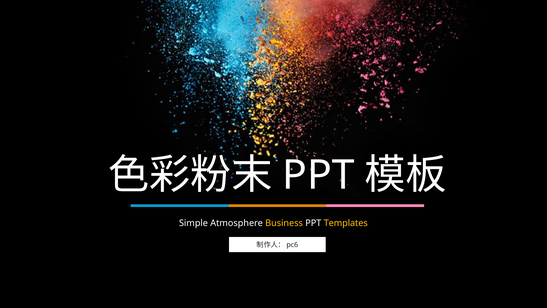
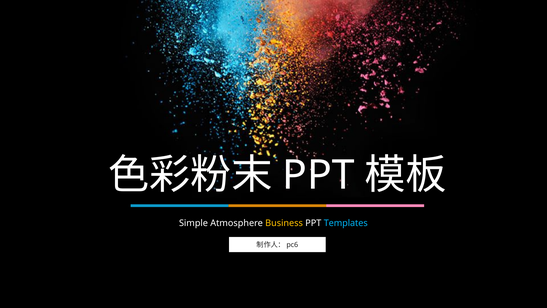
Templates colour: yellow -> light blue (346, 223)
